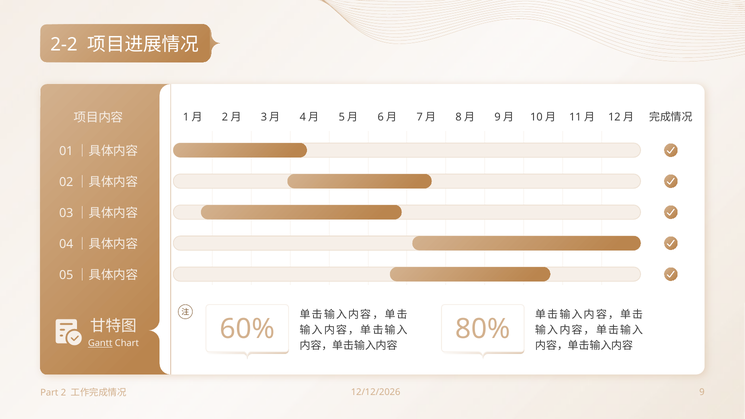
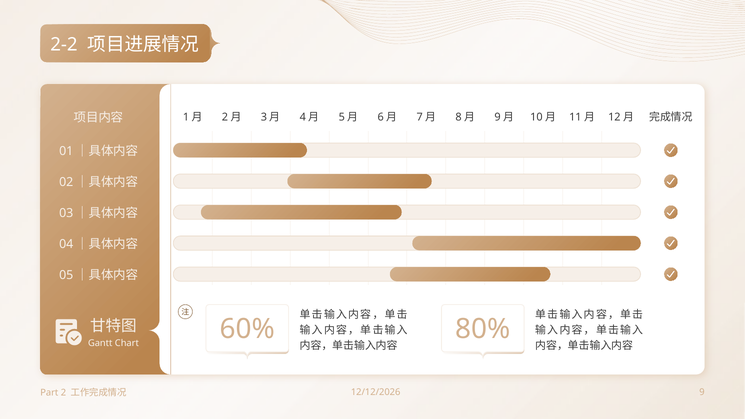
Gantt underline: present -> none (100, 343)
